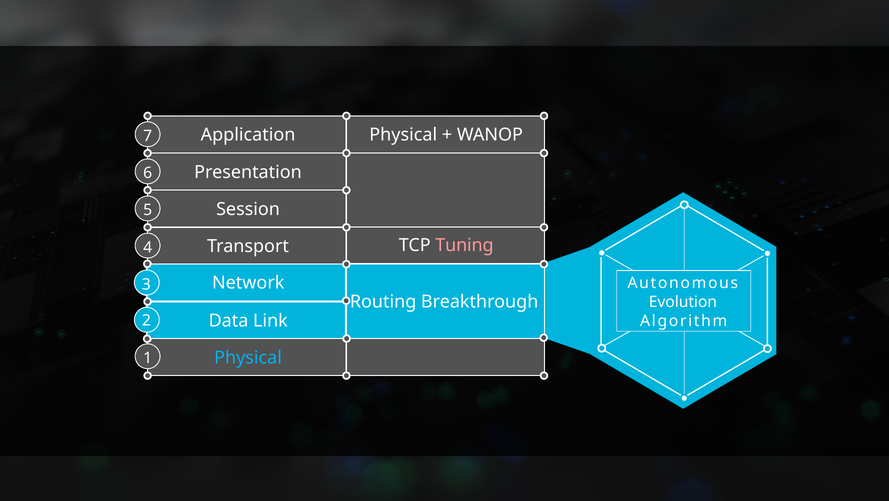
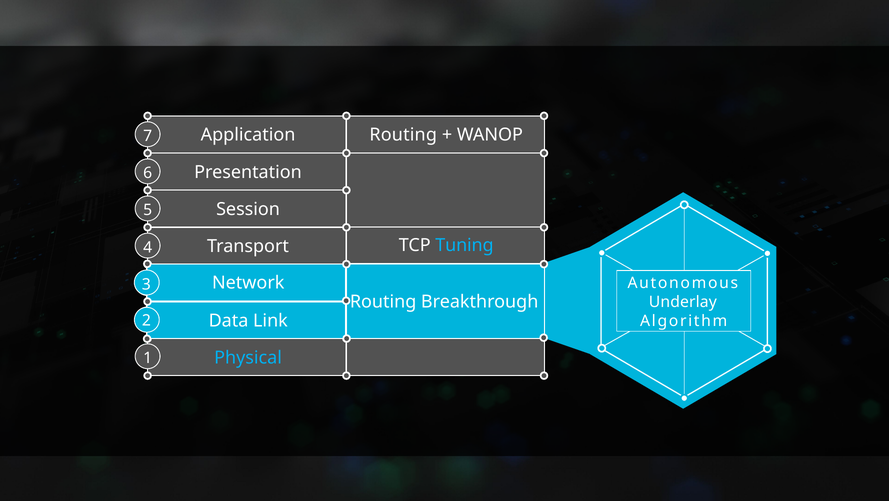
Physical: Physical -> Routing (403, 135)
Tuning colour: pink -> light blue (464, 245)
Evolution: Evolution -> Underlay (683, 302)
